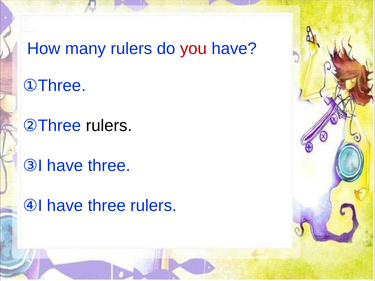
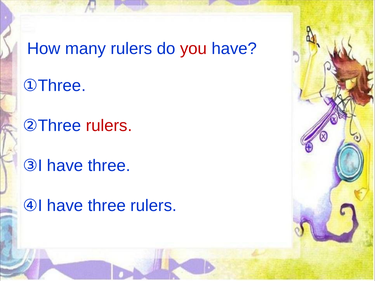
rulers colour: black -> red (109, 126)
